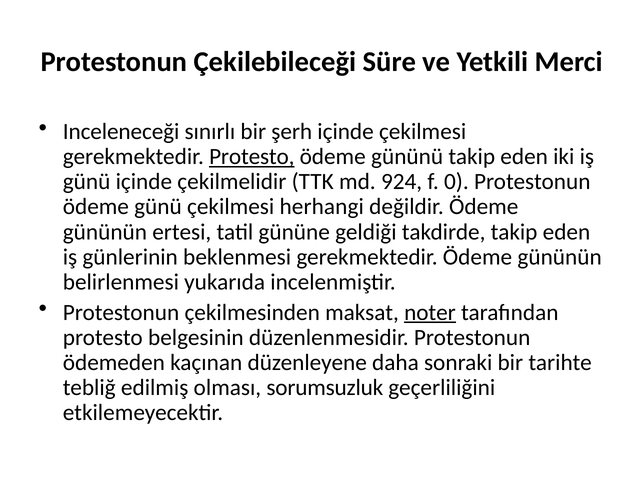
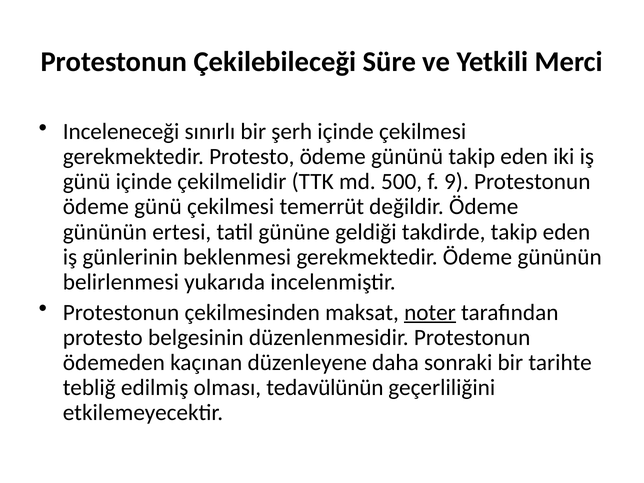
Protesto underline: present -> none (252, 157)
924: 924 -> 500 (402, 182)
0: 0 -> 9 (456, 182)
herhangi: herhangi -> temerrüt (322, 207)
sorumsuzluk: sorumsuzluk -> tedavülünün (325, 388)
